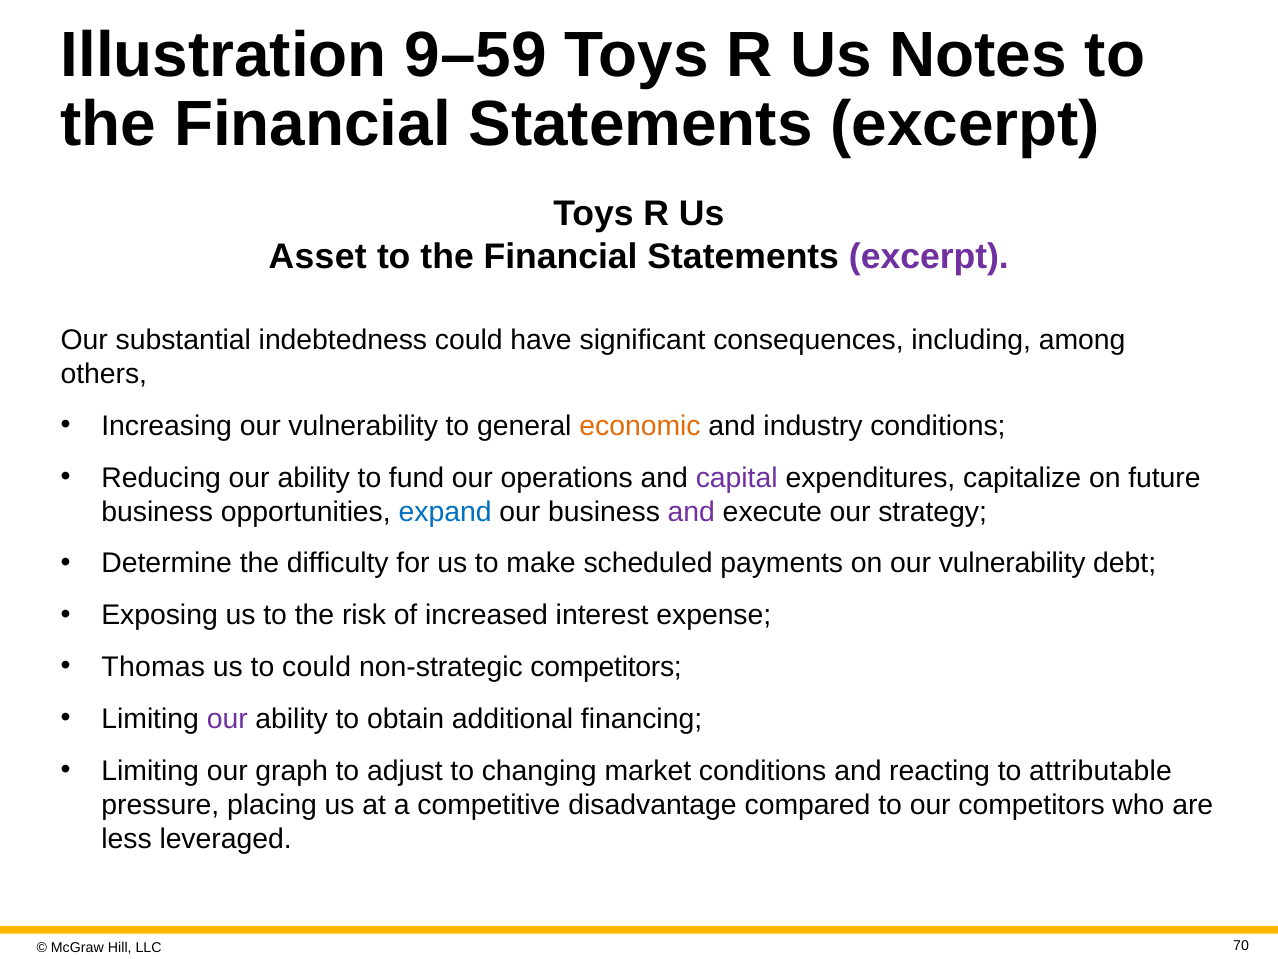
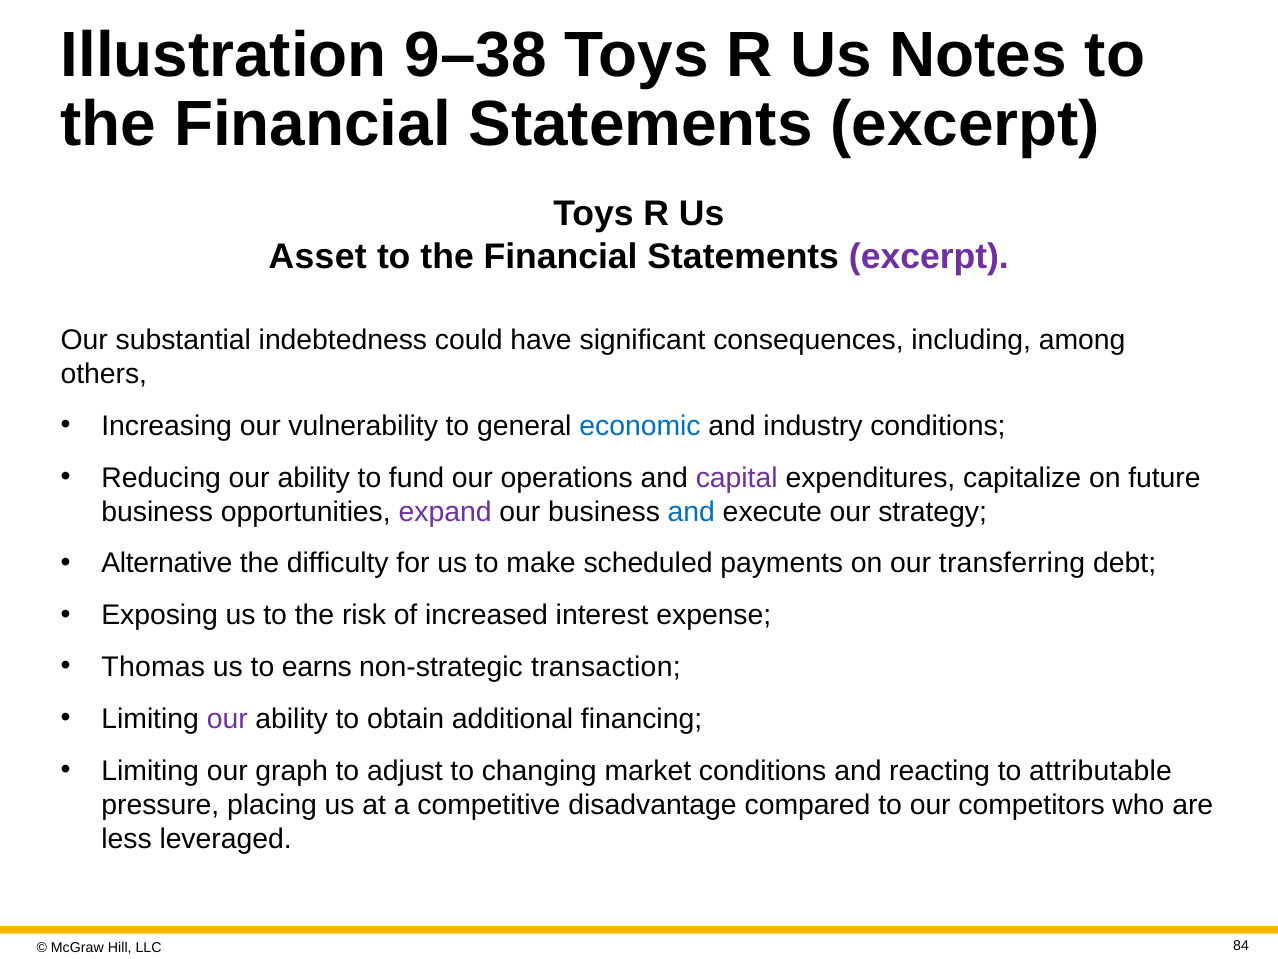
9–59: 9–59 -> 9–38 (476, 55)
economic colour: orange -> blue (640, 426)
expand colour: blue -> purple (445, 511)
and colour: purple -> blue (691, 511)
Determine: Determine -> Alternative (167, 563)
on our vulnerability: vulnerability -> transferring (1012, 563)
to could: could -> earns (317, 667)
non-strategic competitors: competitors -> transaction (606, 667)
70: 70 -> 84 (1241, 945)
